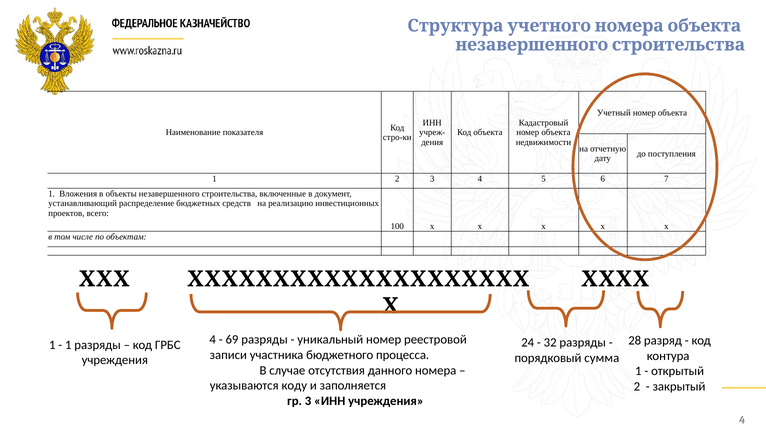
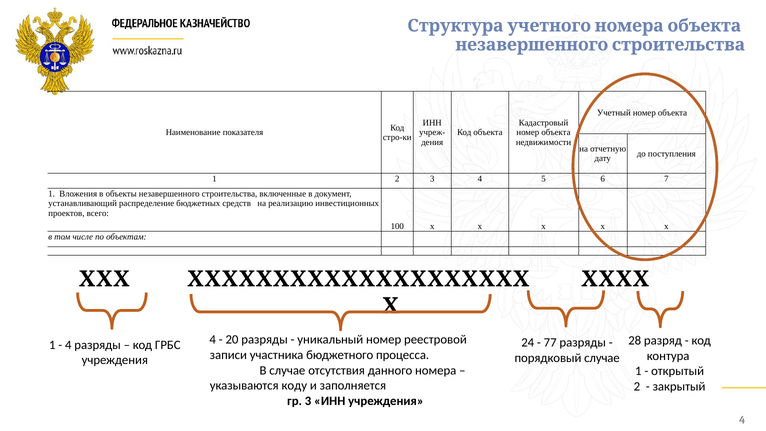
69: 69 -> 20 (232, 340)
32: 32 -> 77 (550, 343)
1: 1 -> 4 (68, 345)
порядковый сумма: сумма -> случае (602, 358)
